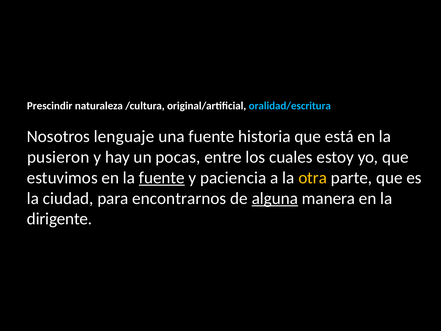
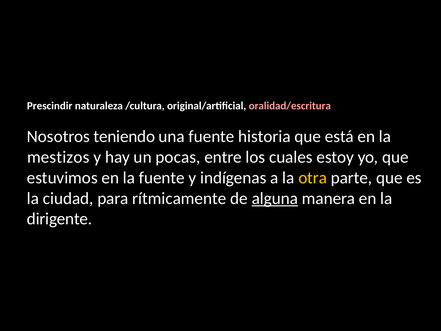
oralidad/escritura colour: light blue -> pink (290, 106)
lenguaje: lenguaje -> teniendo (124, 136)
pusieron: pusieron -> mestizos (58, 157)
fuente underline: present -> none (162, 178)
paciencia: paciencia -> indígenas (233, 178)
encontrarnos: encontrarnos -> rítmicamente (179, 198)
